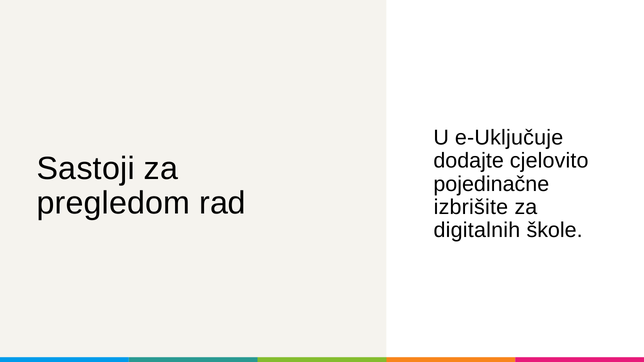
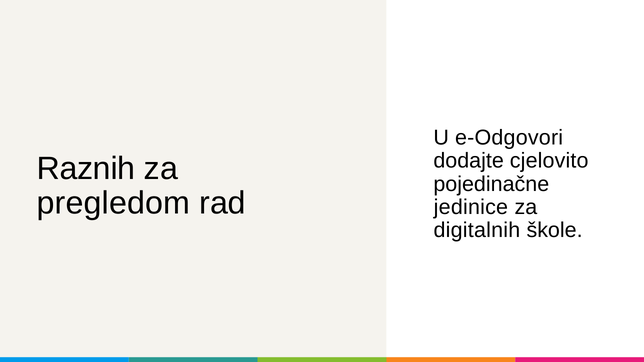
e-Uključuje: e-Uključuje -> e-Odgovori (509, 138)
Sastoji: Sastoji -> Raznih (86, 169)
izbrišite: izbrišite -> jedinice (471, 207)
